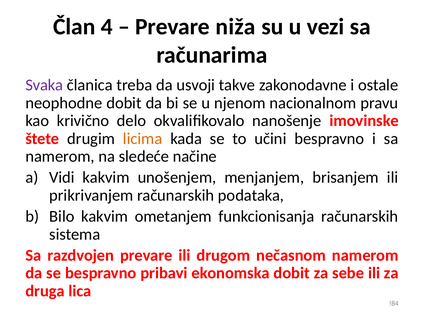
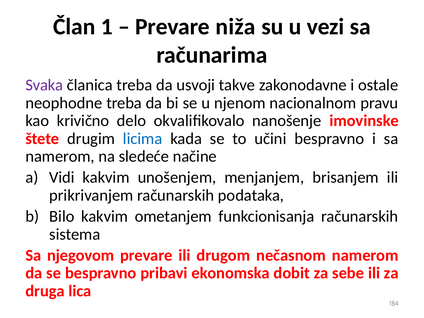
4: 4 -> 1 (107, 27)
neophodne dobit: dobit -> treba (124, 103)
licima colour: orange -> blue (143, 139)
razdvojen: razdvojen -> njegovom (81, 255)
